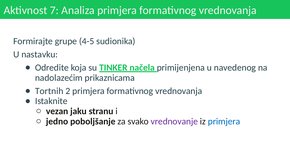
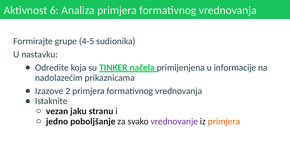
7: 7 -> 6 (54, 10)
navedenog: navedenog -> informacije (235, 68)
Tortnih: Tortnih -> Izazove (49, 91)
primjera colour: blue -> orange (224, 121)
